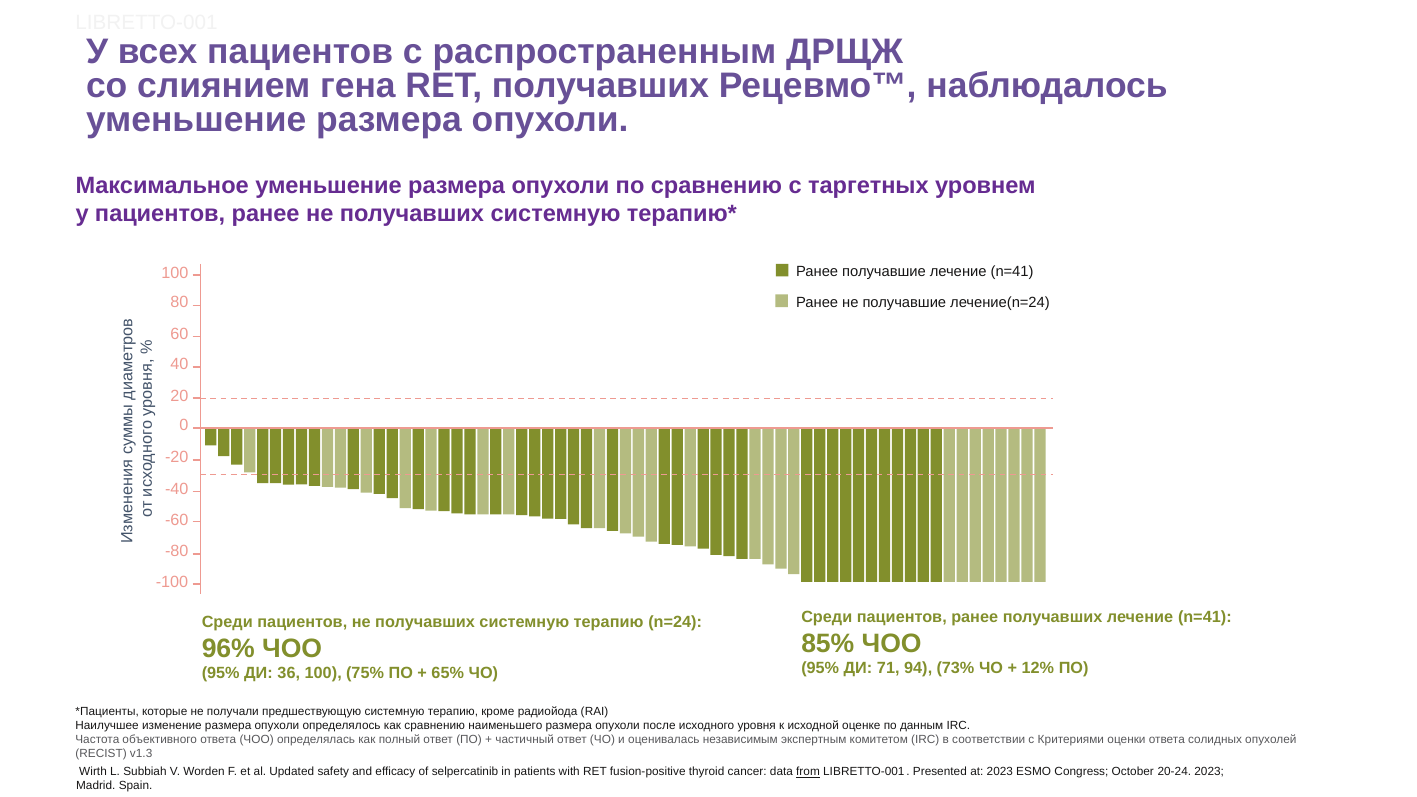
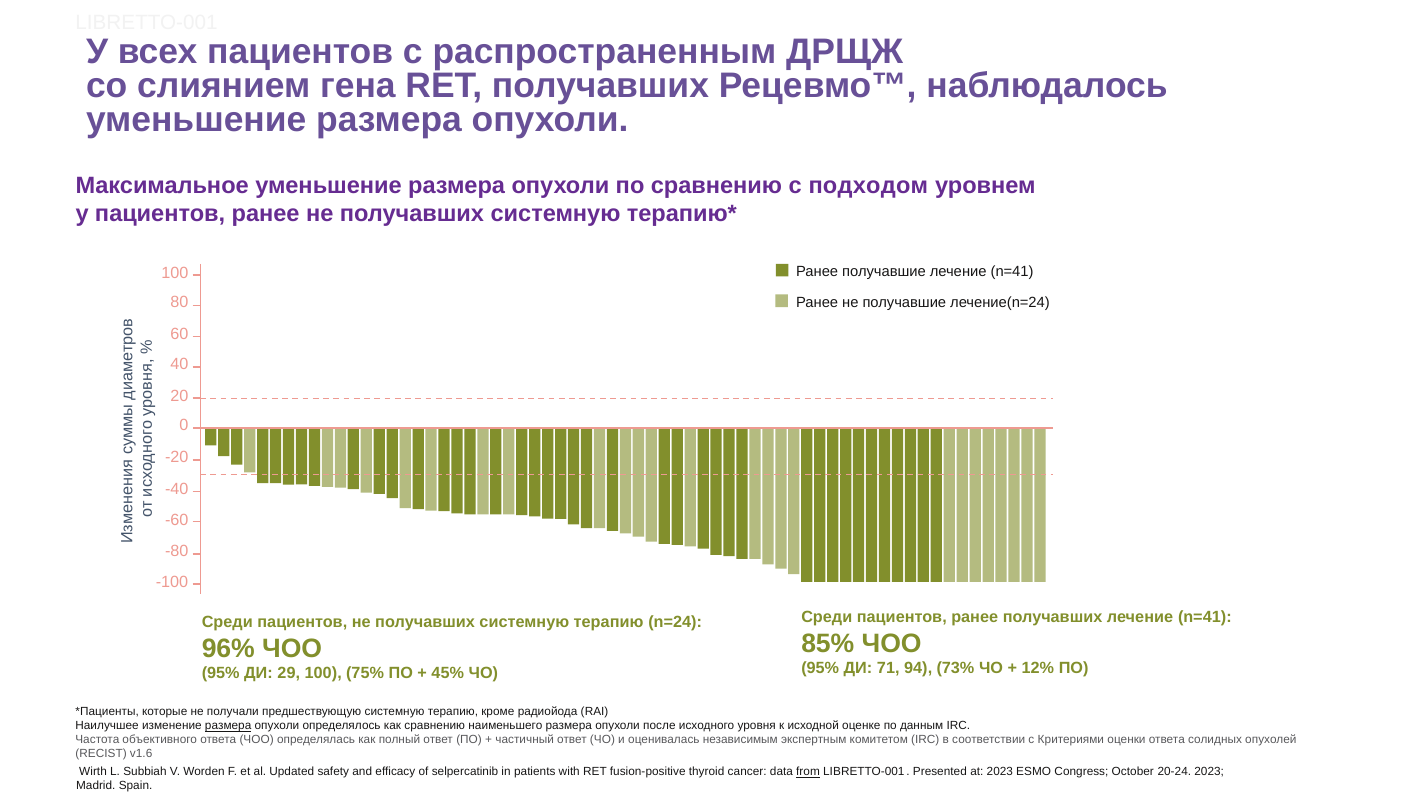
таргетных: таргетных -> подходом (868, 186)
36: 36 -> 29 (289, 673)
65%: 65% -> 45% (448, 673)
размера underline: none -> present (228, 726)
v1.3: v1.3 -> v1.6 (141, 754)
